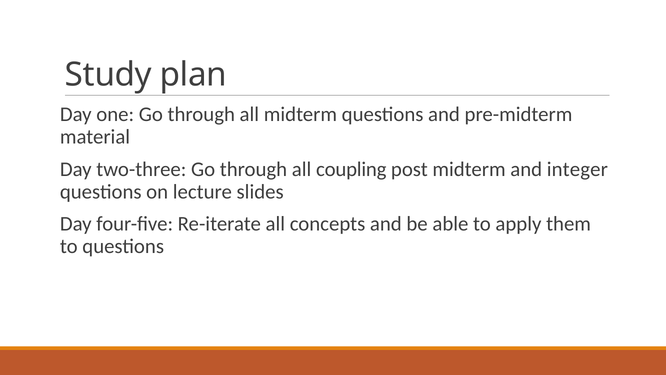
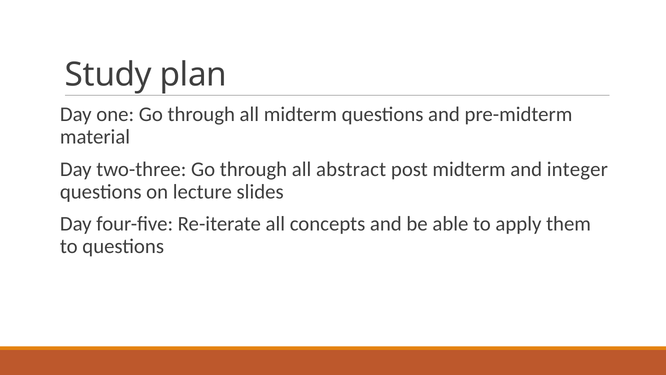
coupling: coupling -> abstract (351, 169)
